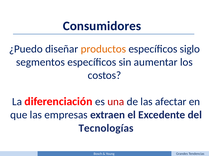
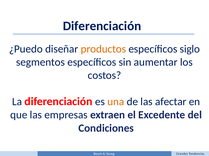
Consumidores: Consumidores -> Diferenciación (102, 26)
una colour: red -> orange (116, 102)
Tecnologías: Tecnologías -> Condiciones (106, 129)
